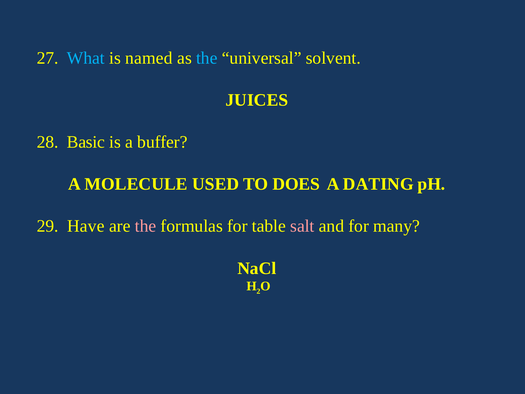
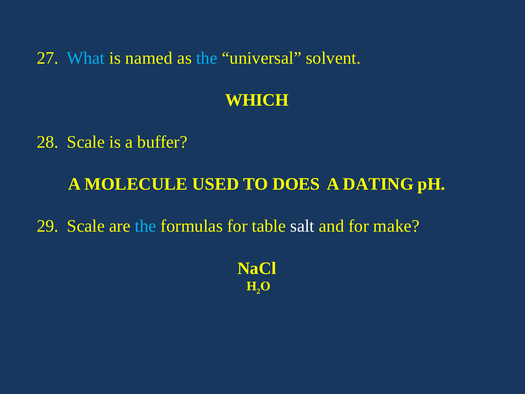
JUICES: JUICES -> WHICH (257, 100)
28 Basic: Basic -> Scale (86, 142)
29 Have: Have -> Scale (86, 226)
the colour: pink -> light blue (146, 226)
salt colour: pink -> white (302, 226)
many: many -> make (396, 226)
